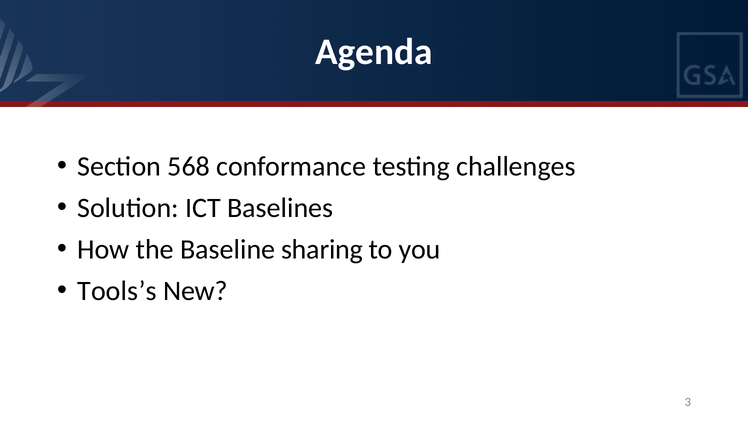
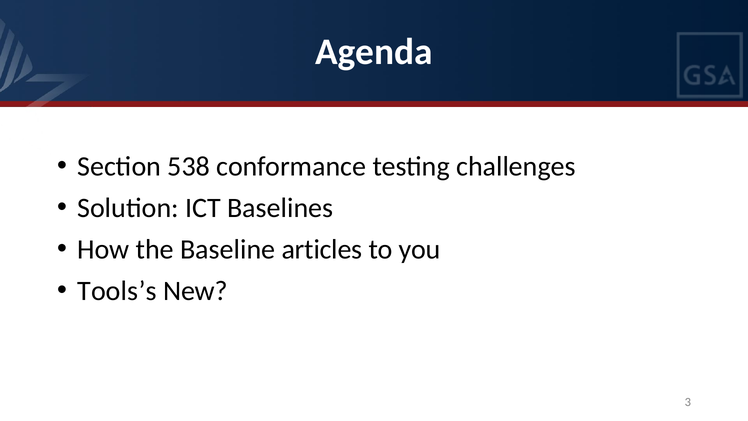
568: 568 -> 538 (189, 166)
sharing: sharing -> articles (322, 249)
